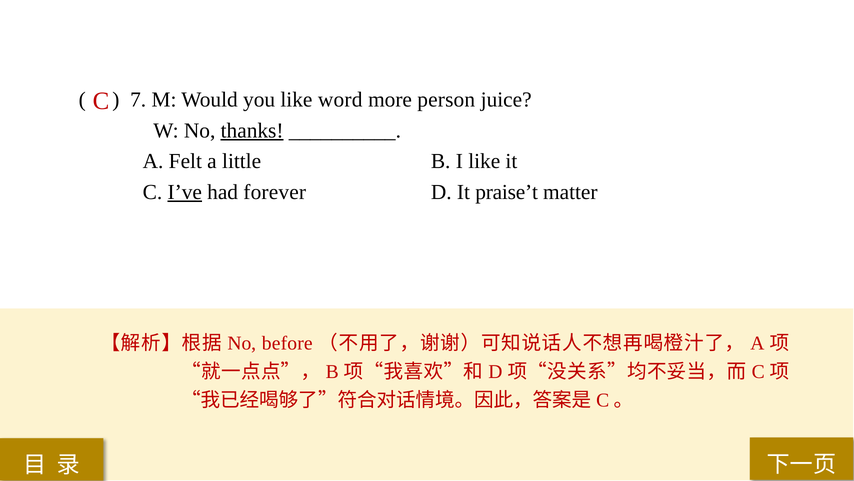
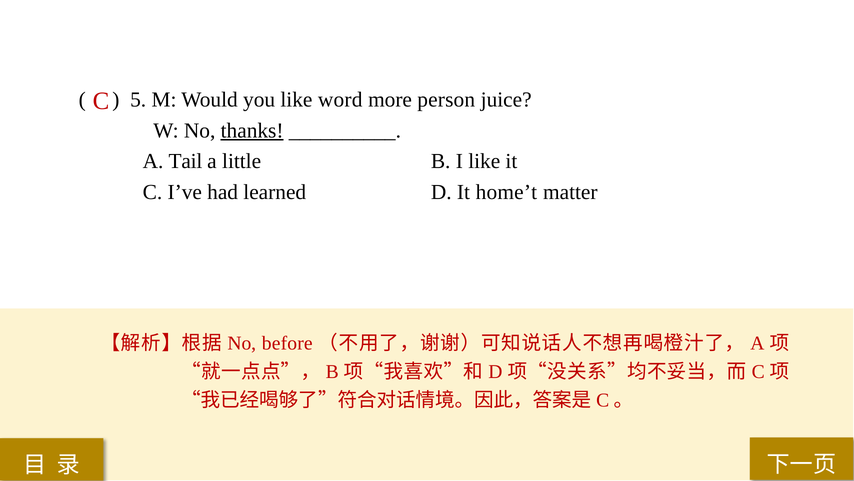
7: 7 -> 5 (138, 100)
Felt: Felt -> Tail (185, 161)
I’ve underline: present -> none (185, 192)
forever: forever -> learned (275, 192)
praise’t: praise’t -> home’t (506, 192)
